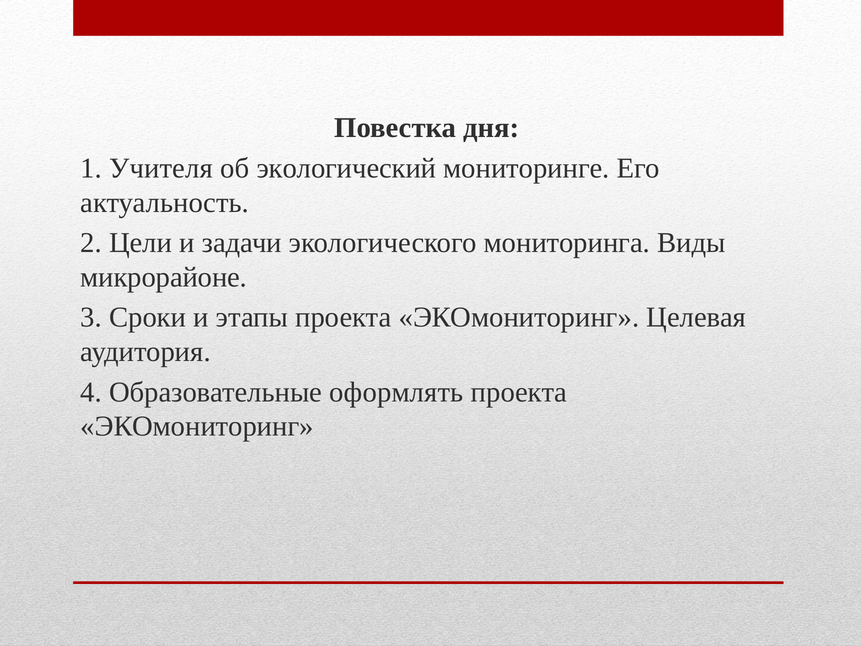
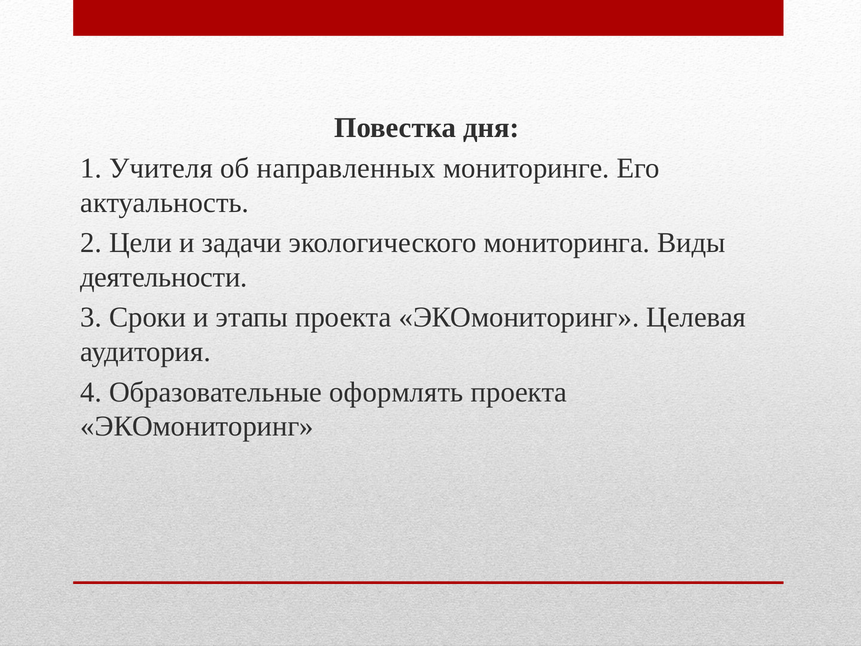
экологический: экологический -> направленных (346, 168)
микрорайоне: микрорайоне -> деятельности (164, 277)
